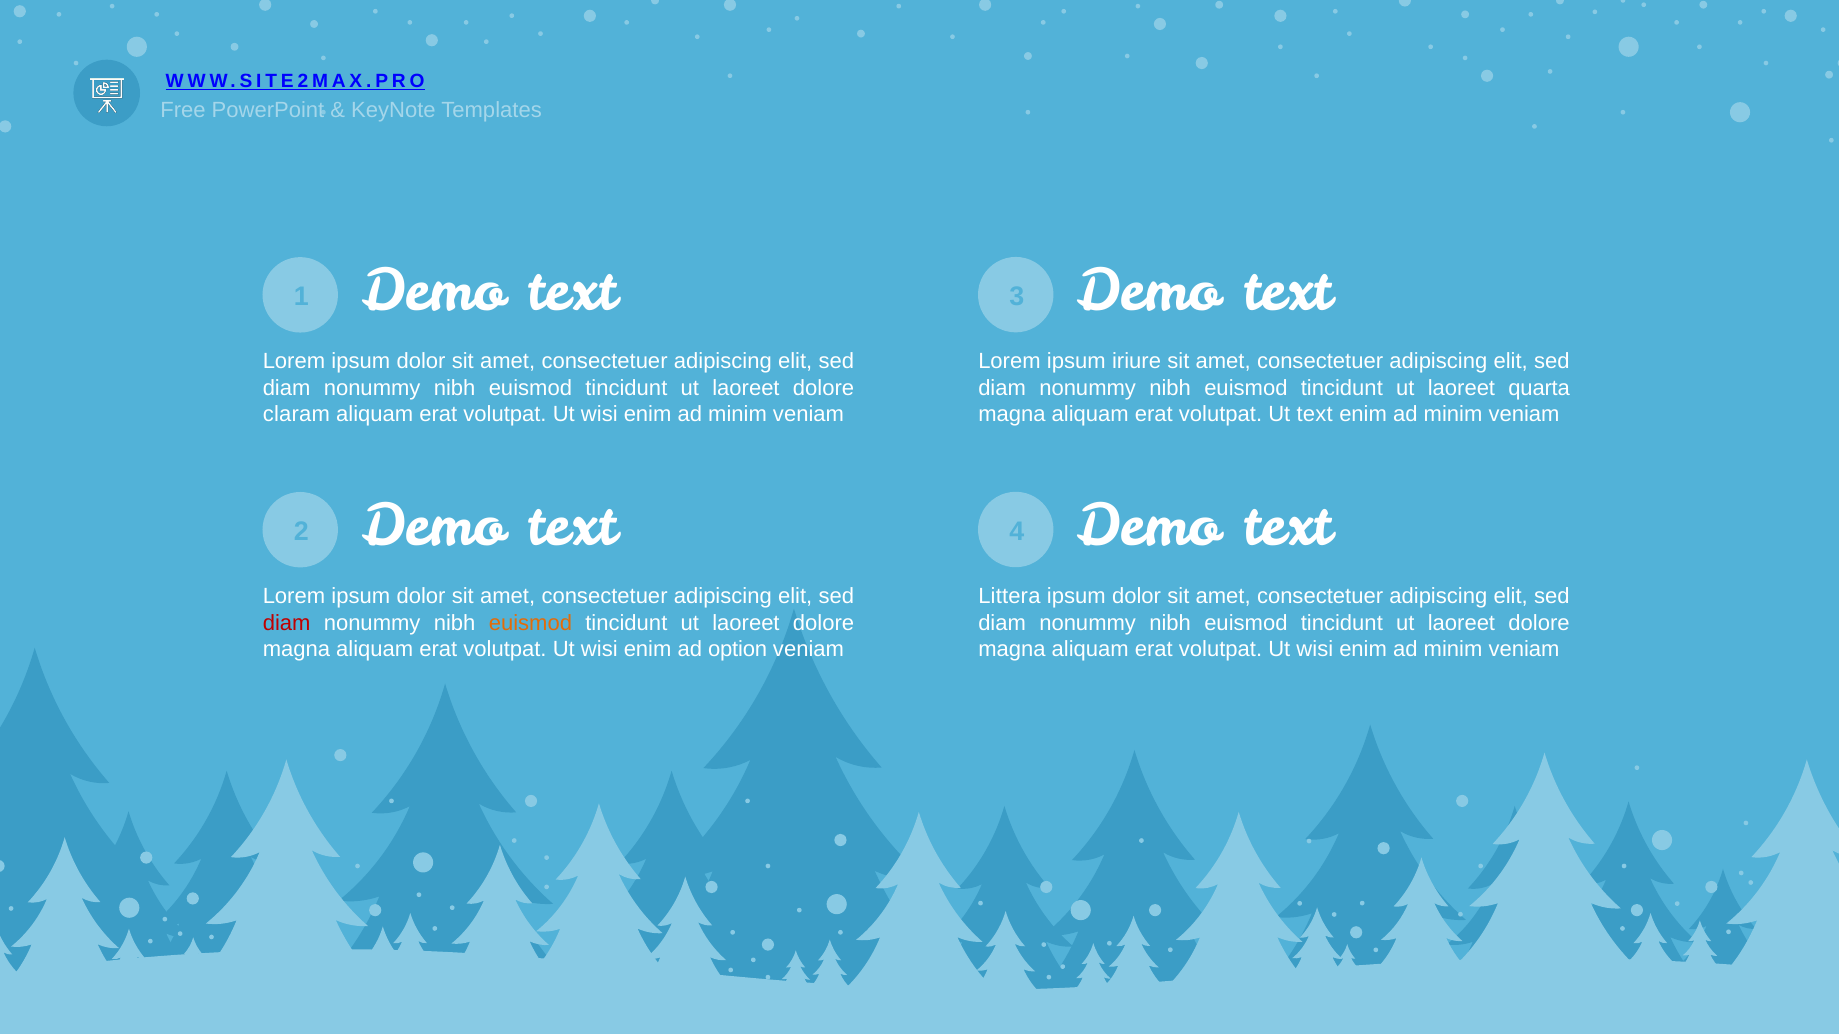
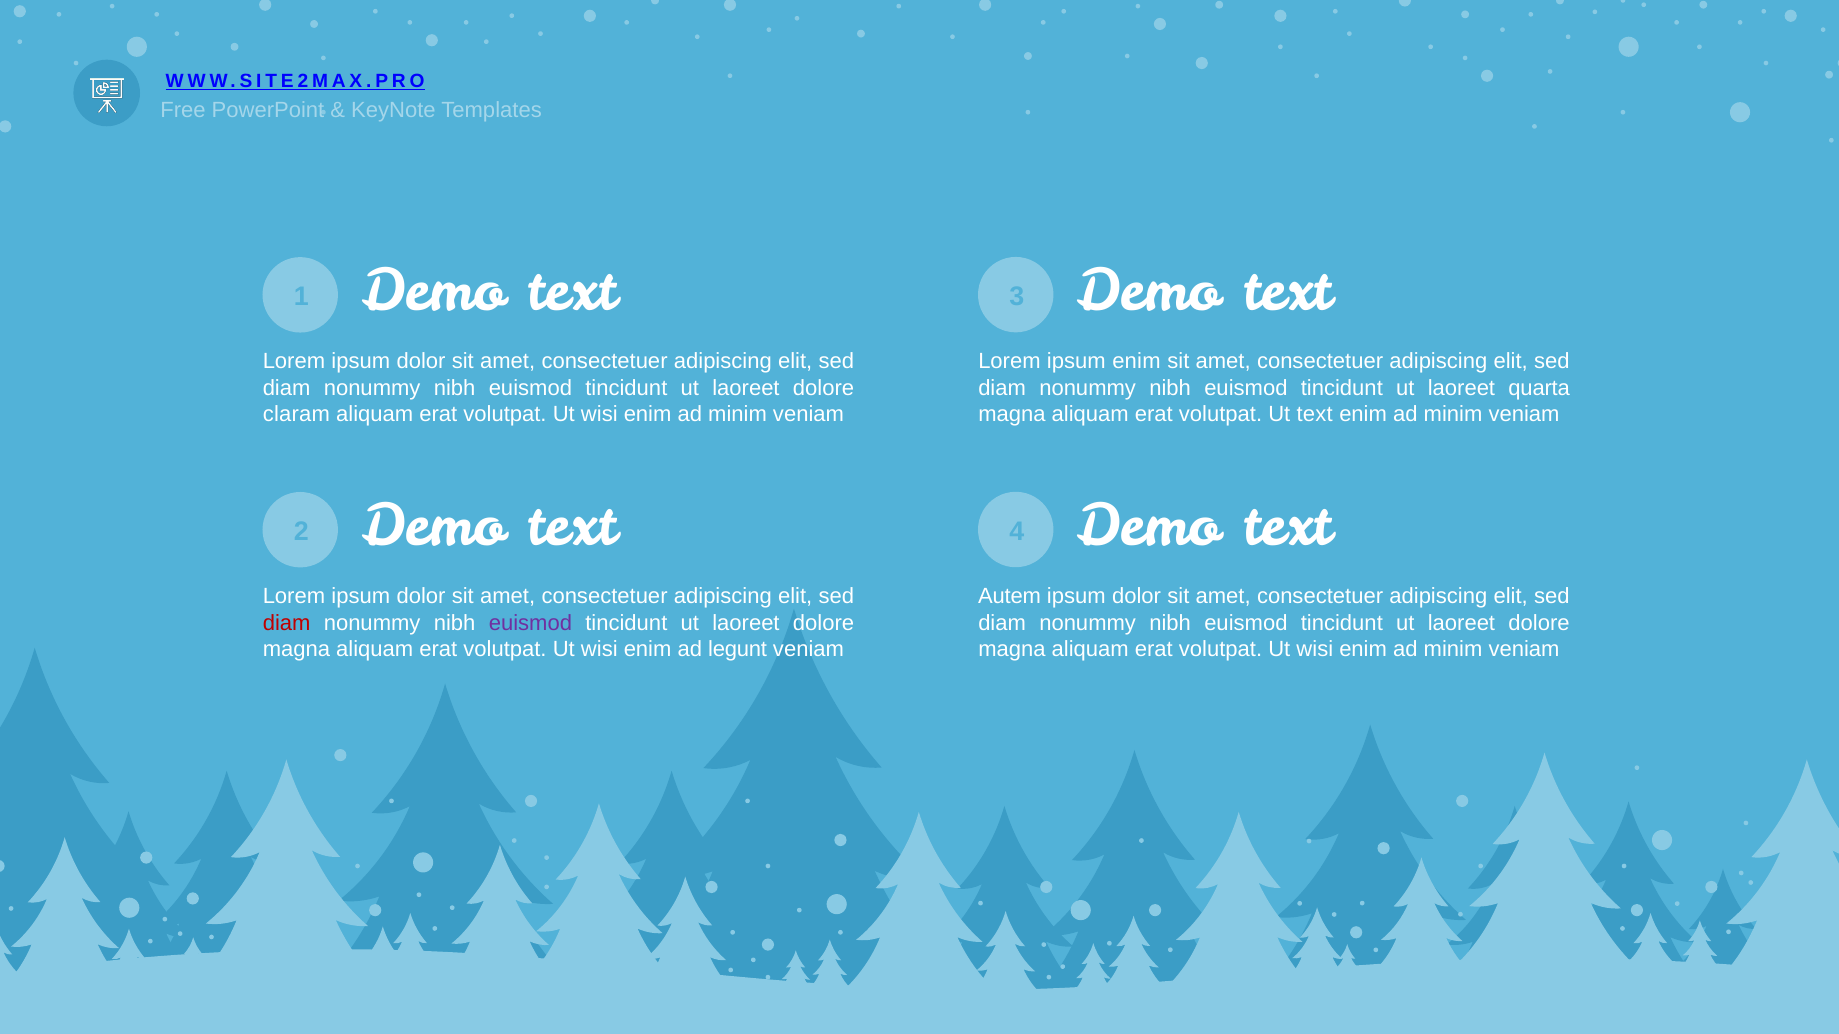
ipsum iriure: iriure -> enim (1136, 362)
Littera: Littera -> Autem (1010, 597)
euismod colour: orange -> purple (530, 623)
option: option -> legunt (738, 650)
